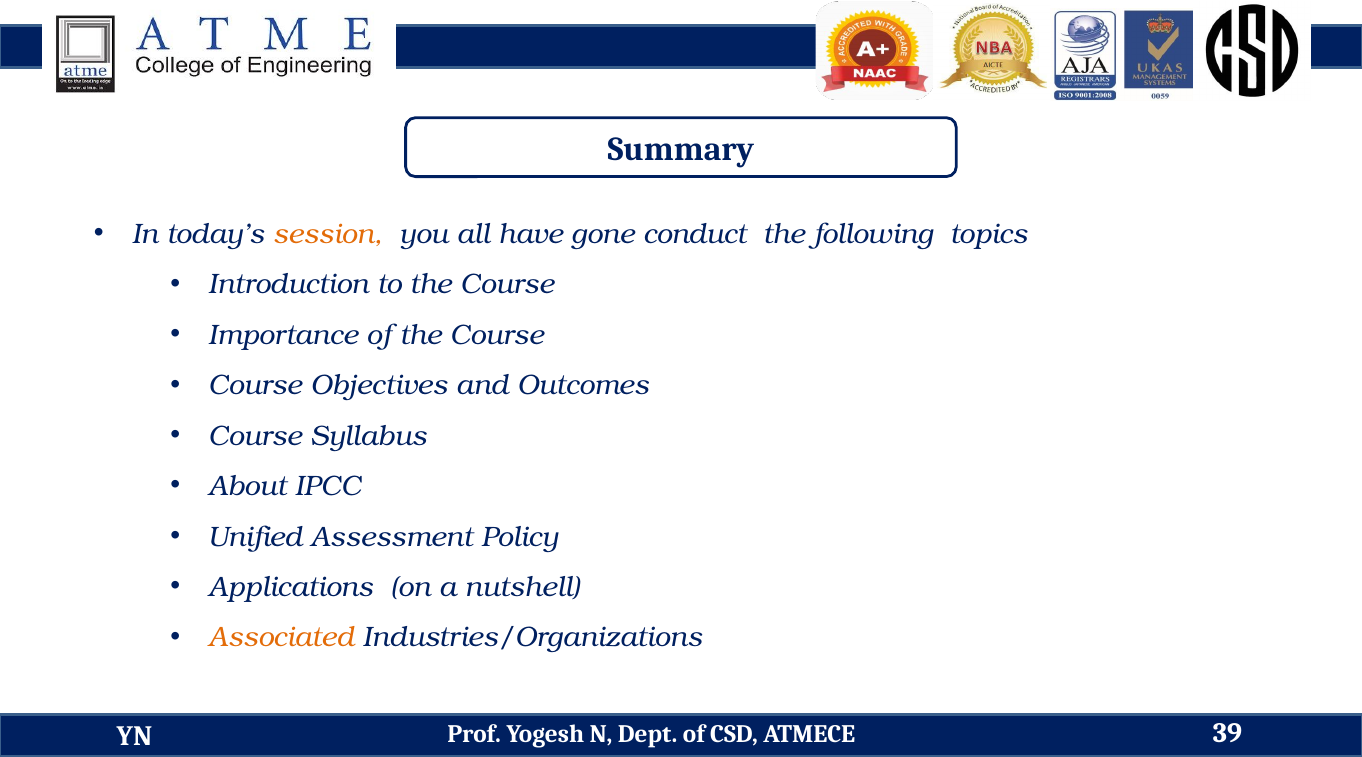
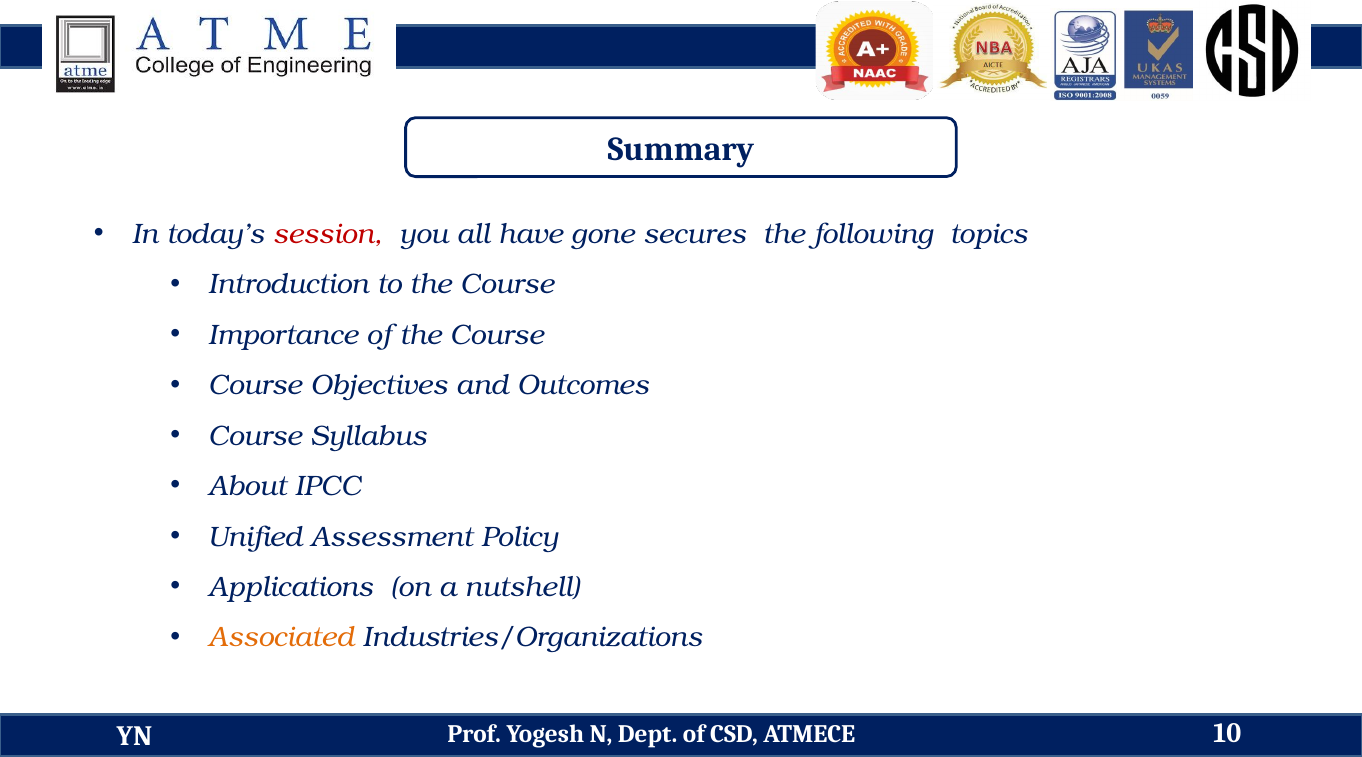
session colour: orange -> red (328, 234)
conduct: conduct -> secures (694, 234)
39: 39 -> 10 (1227, 733)
